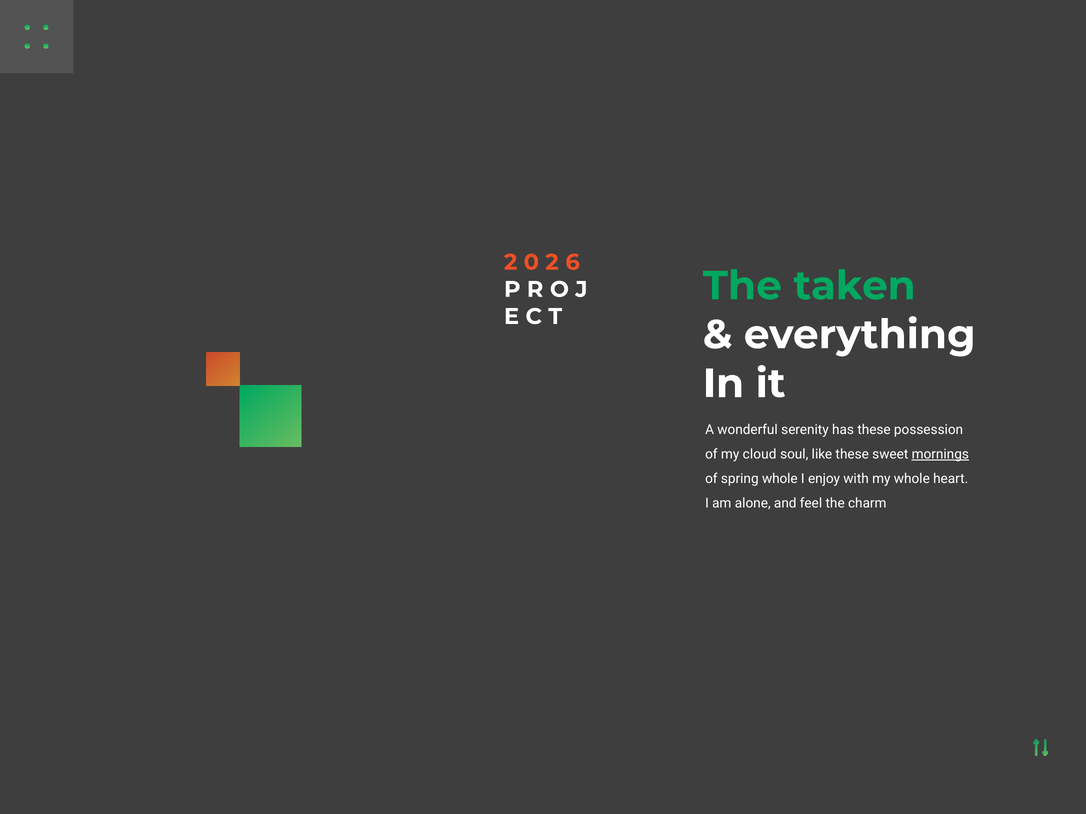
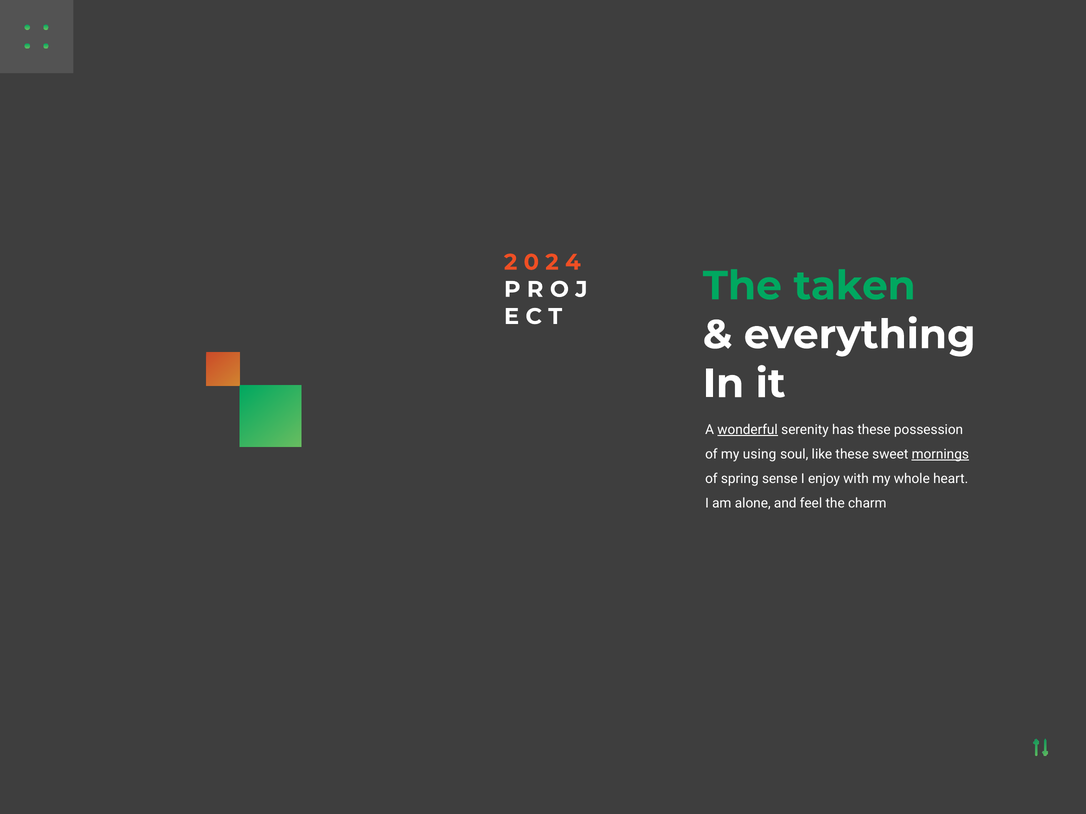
6: 6 -> 4 (573, 262)
wonderful underline: none -> present (748, 430)
cloud: cloud -> using (760, 454)
spring whole: whole -> sense (780, 479)
